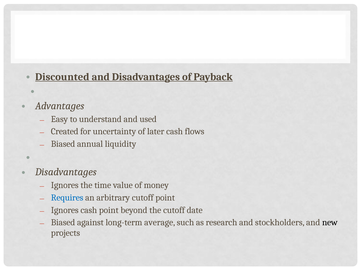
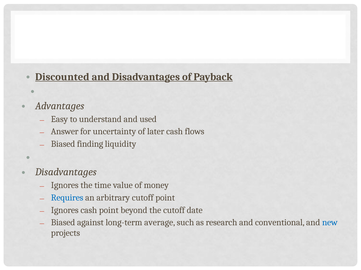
Created: Created -> Answer (65, 132)
annual: annual -> finding (90, 144)
stockholders: stockholders -> conventional (280, 223)
new colour: black -> blue (330, 223)
